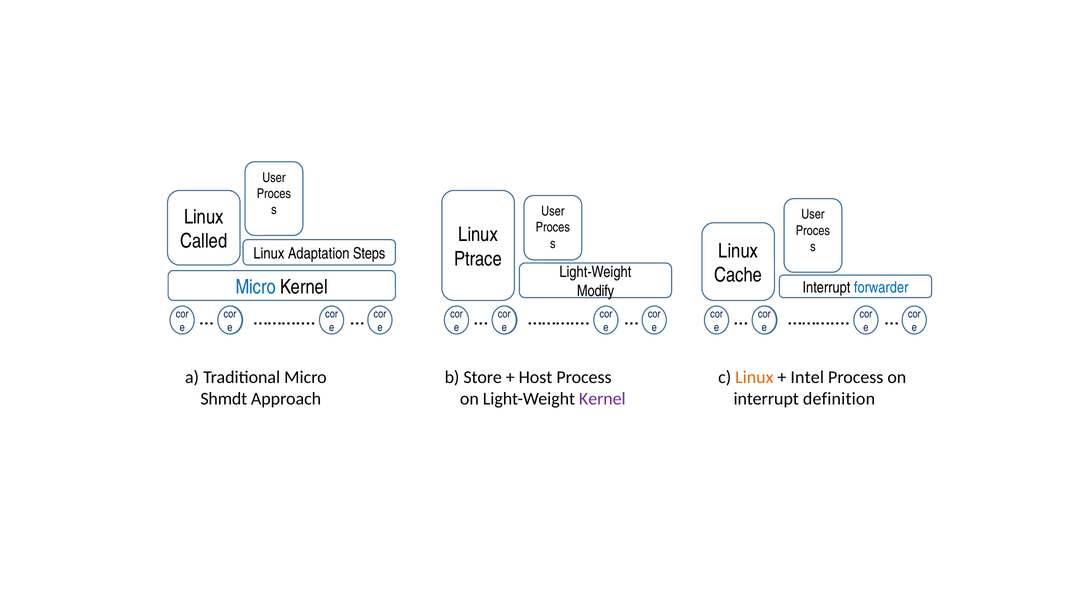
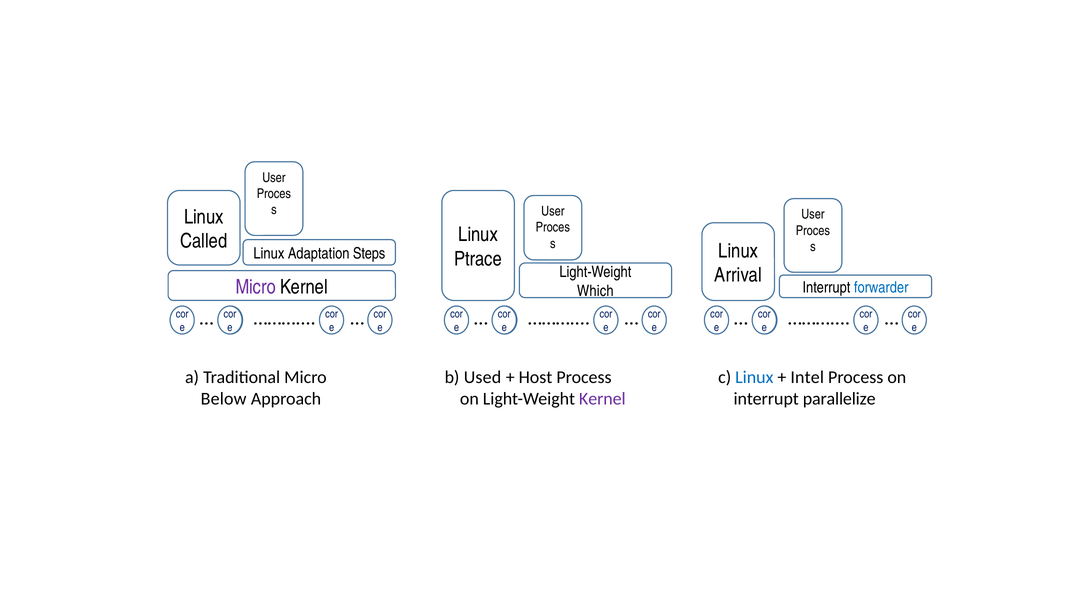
Cache: Cache -> Arrival (738, 275)
Micro colour: blue -> purple (256, 287)
Modify: Modify -> Which (595, 291)
Store: Store -> Used (482, 377)
Linux colour: orange -> blue (754, 377)
Shmdt: Shmdt -> Below (224, 399)
definition: definition -> parallelize (839, 399)
